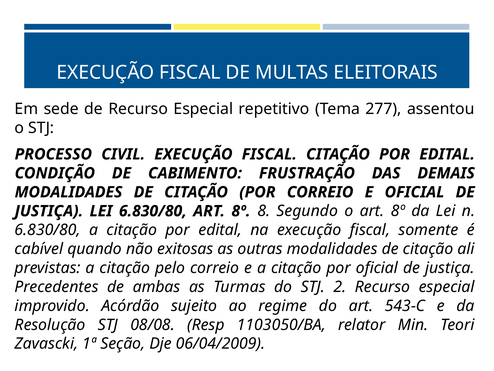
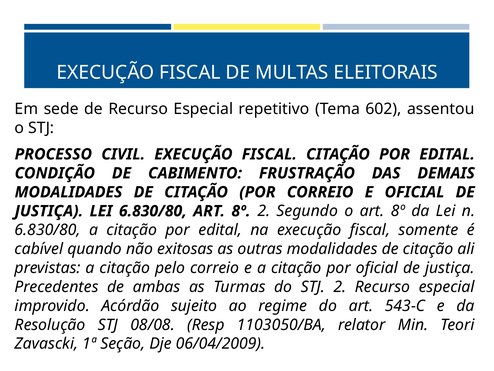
277: 277 -> 602 (383, 109)
8º 8: 8 -> 2 (264, 211)
